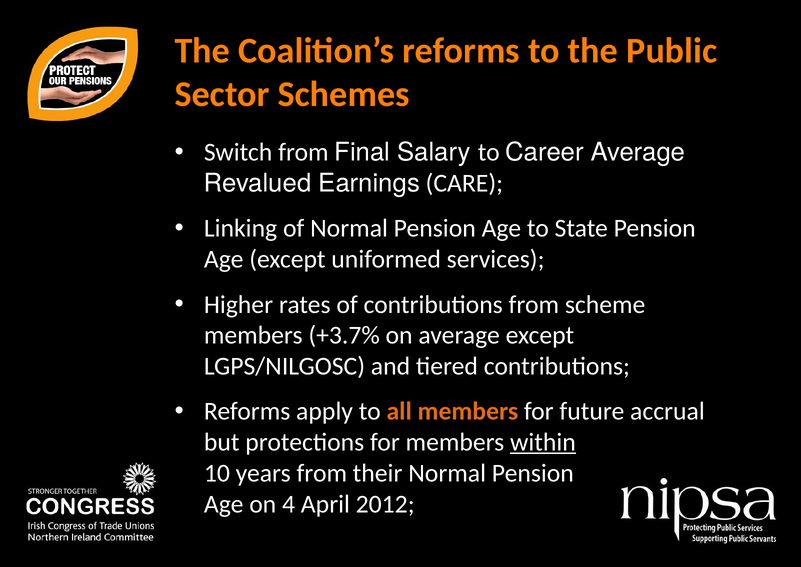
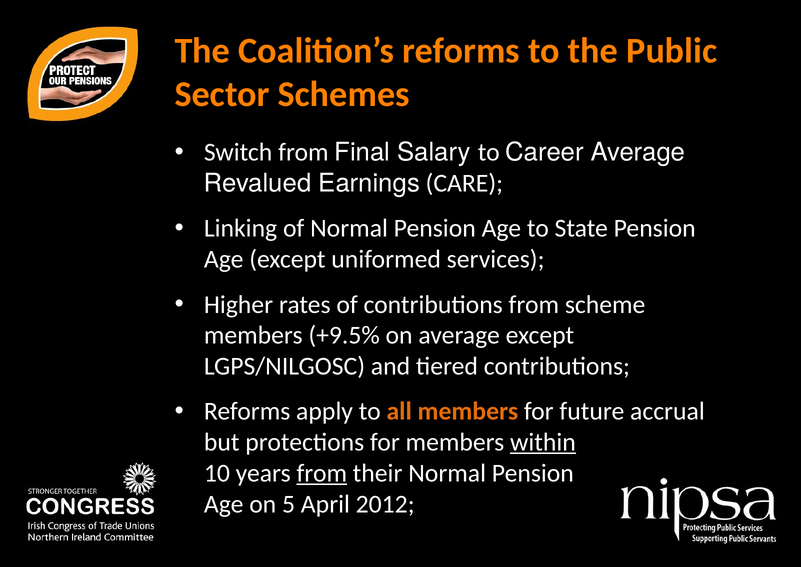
+3.7%: +3.7% -> +9.5% (344, 335)
from underline: none -> present (322, 473)
4: 4 -> 5 (289, 504)
